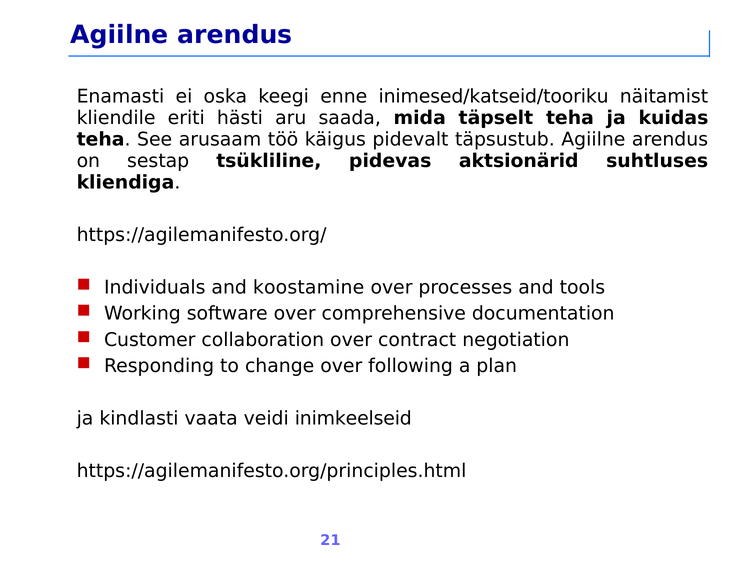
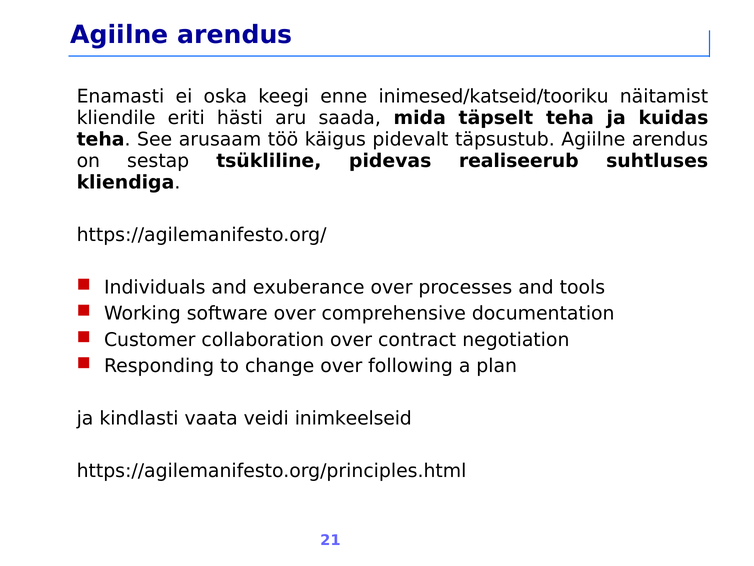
aktsionärid: aktsionärid -> realiseerub (519, 161)
koostamine: koostamine -> exuberance (309, 287)
